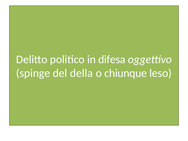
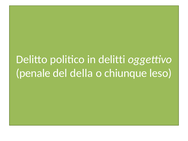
difesa: difesa -> delitti (112, 59)
spinge: spinge -> penale (33, 73)
